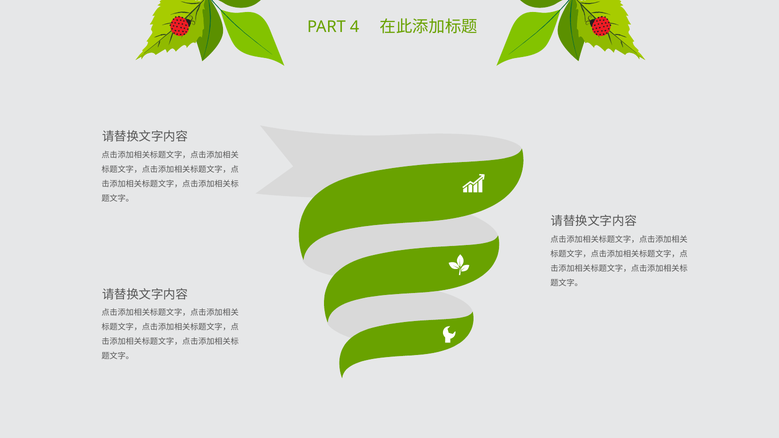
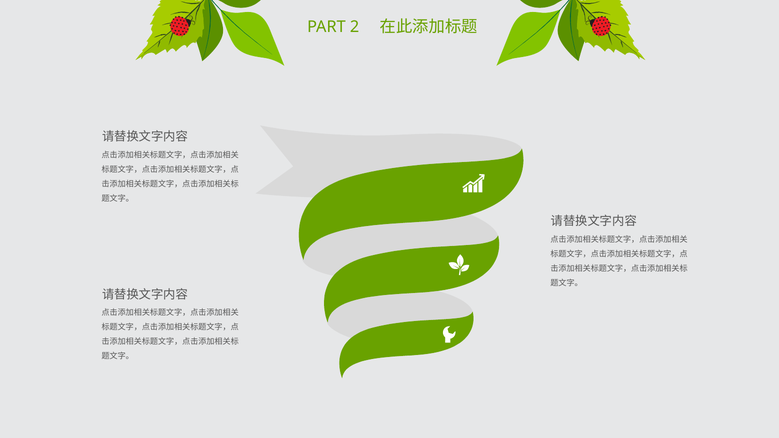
4: 4 -> 2 (355, 27)
